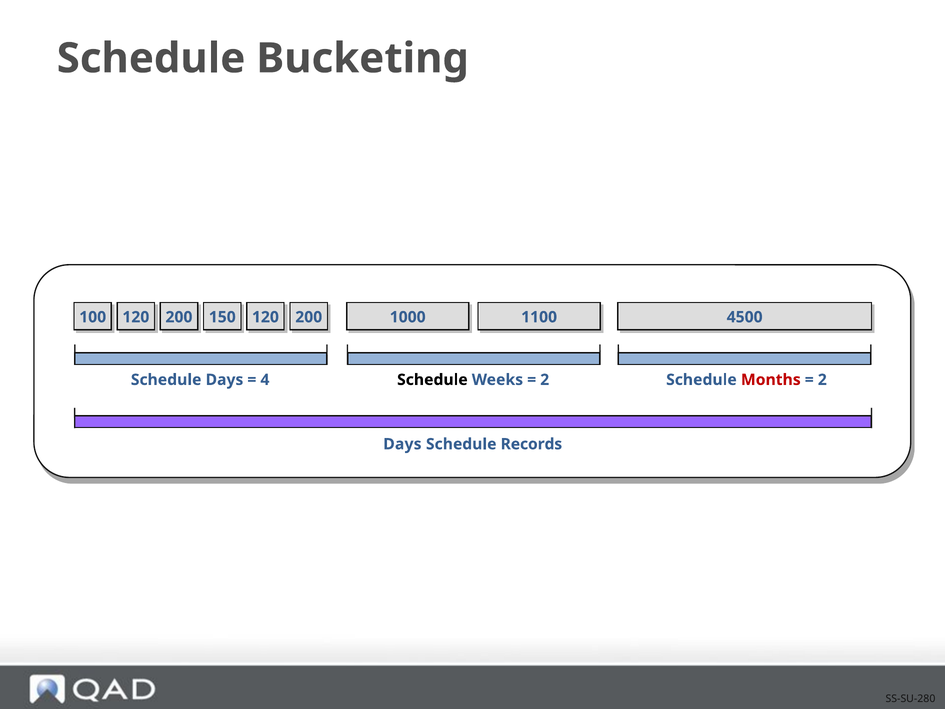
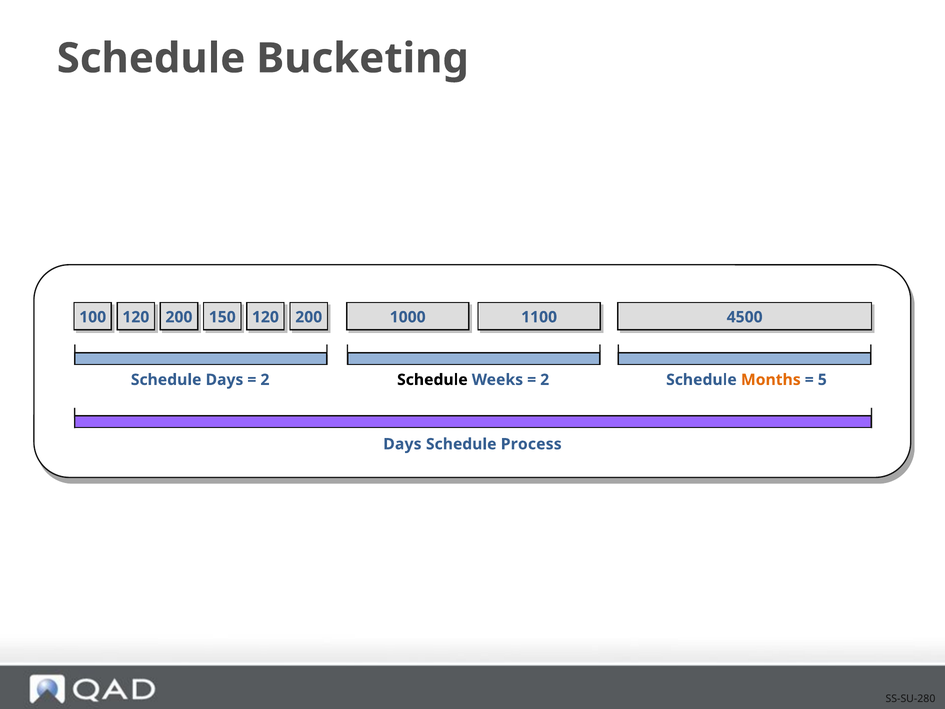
4: 4 -> 2 (265, 380)
Months colour: red -> orange (771, 380)
2: 2 -> 5 (822, 380)
Records: Records -> Process (531, 444)
